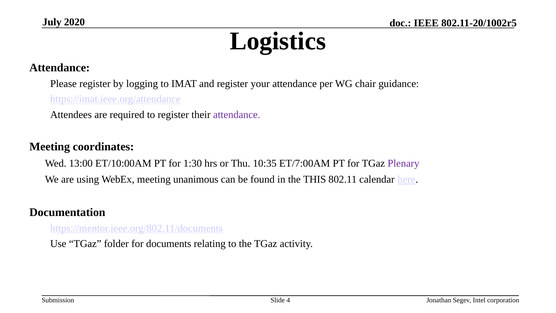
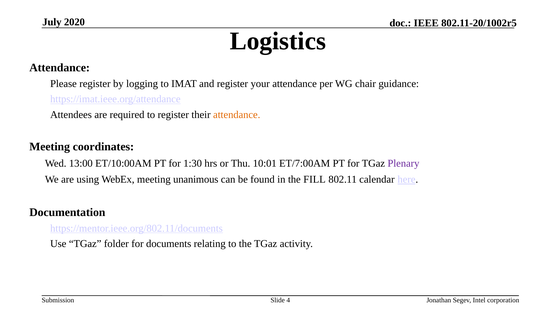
attendance colour: purple -> orange (237, 115)
10:35: 10:35 -> 10:01 (265, 163)
THIS: THIS -> FILL (315, 179)
